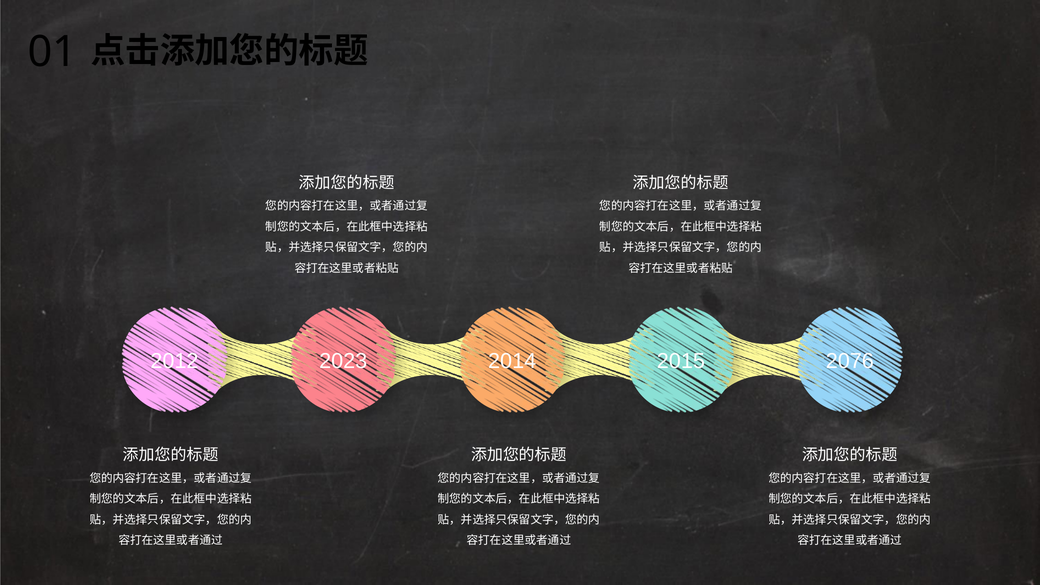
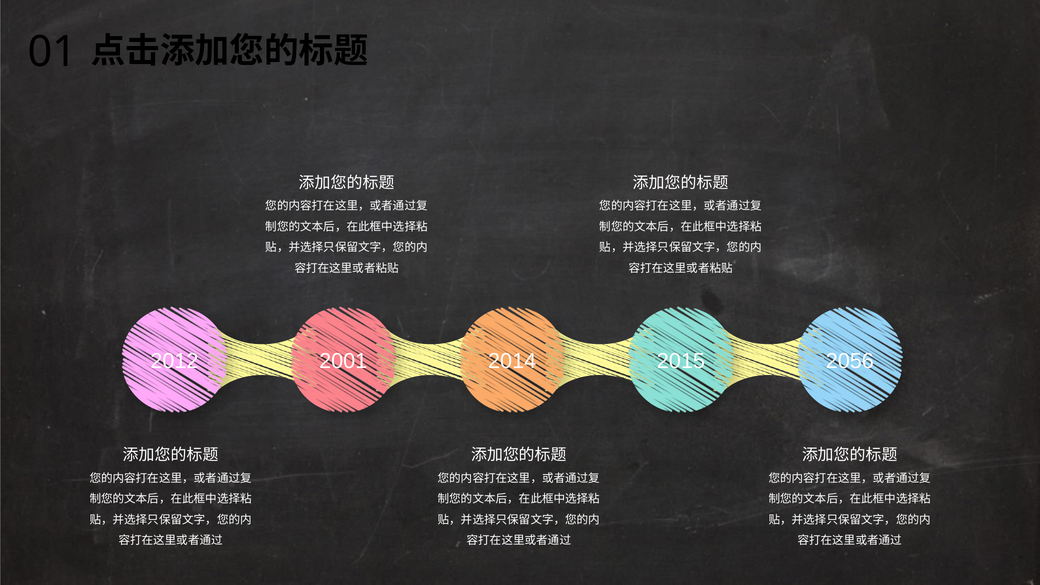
2023: 2023 -> 2001 (343, 361)
2076: 2076 -> 2056 (850, 361)
